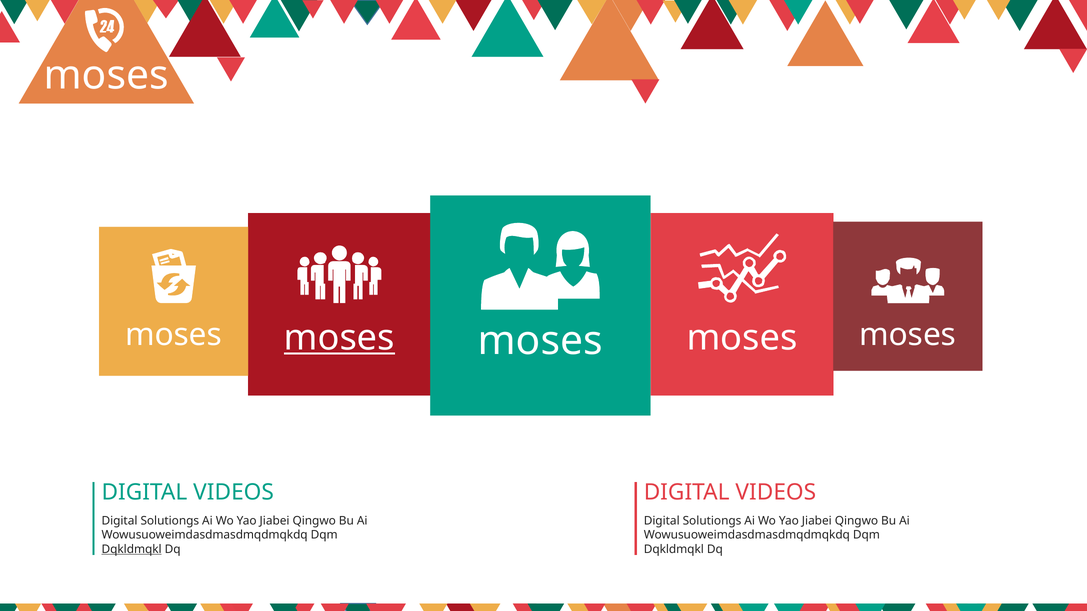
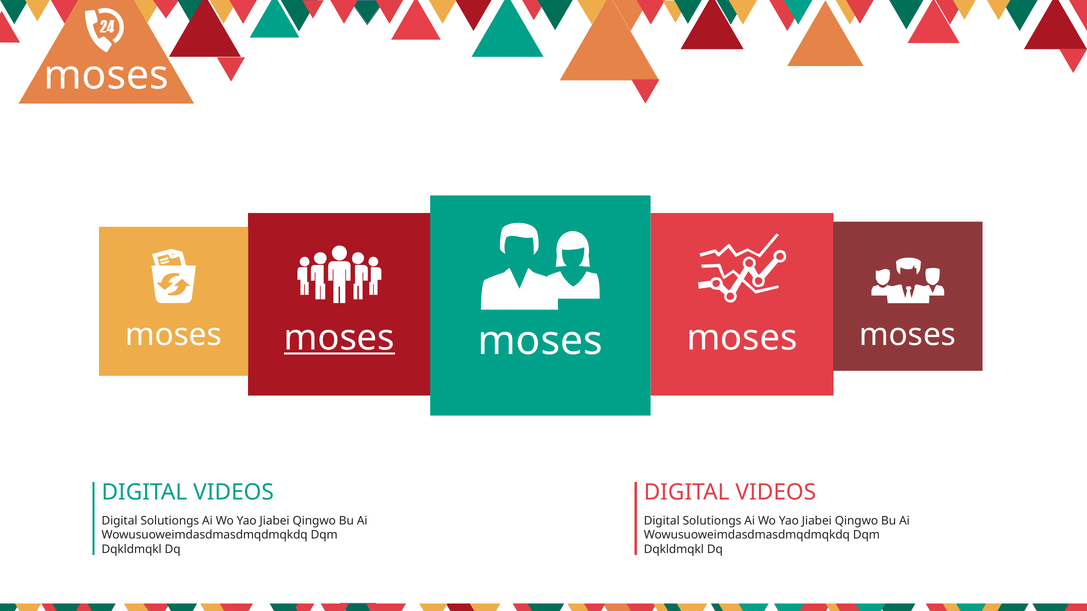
Dqkldmqkl underline: present -> none (132, 550)
